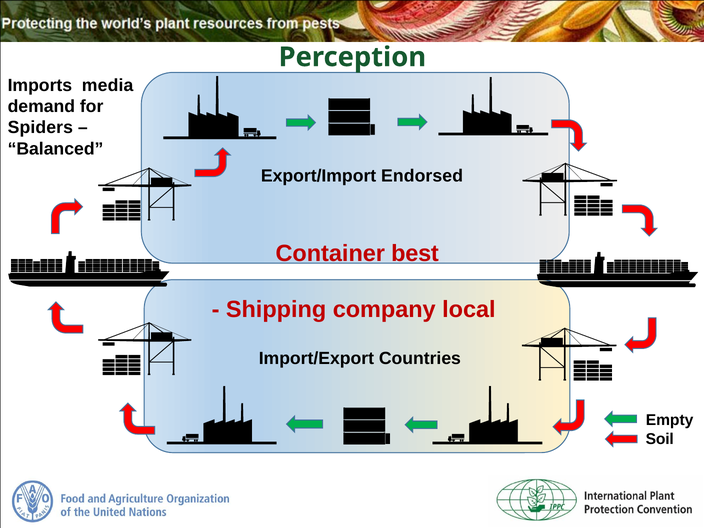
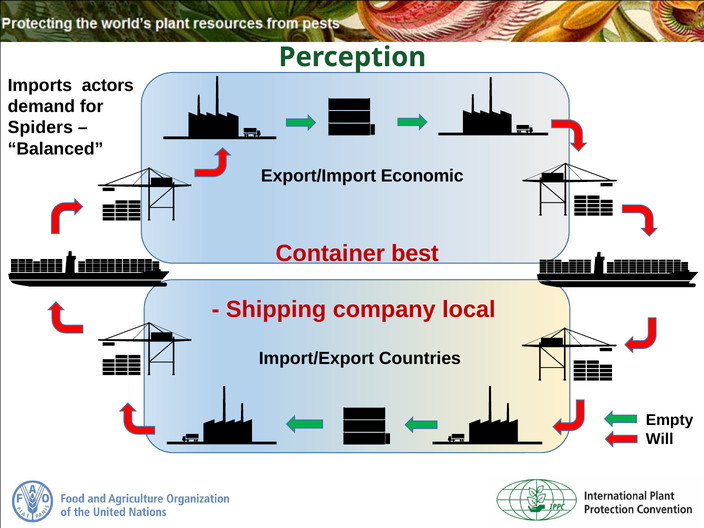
media: media -> actors (108, 85)
Endorsed: Endorsed -> Economic (422, 176)
Soil: Soil -> Will (660, 439)
